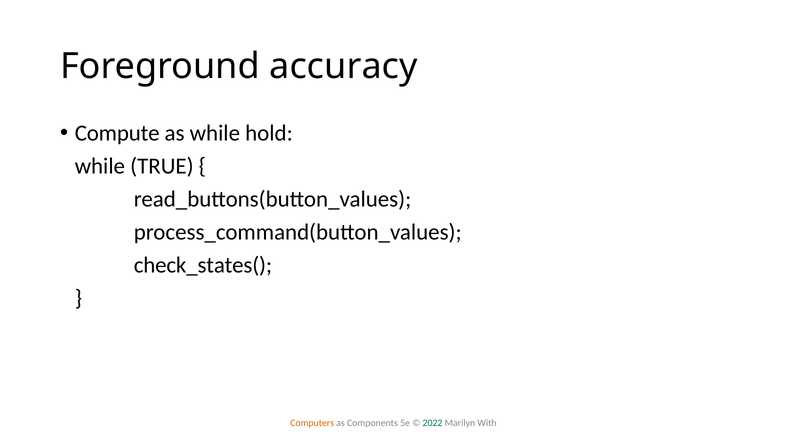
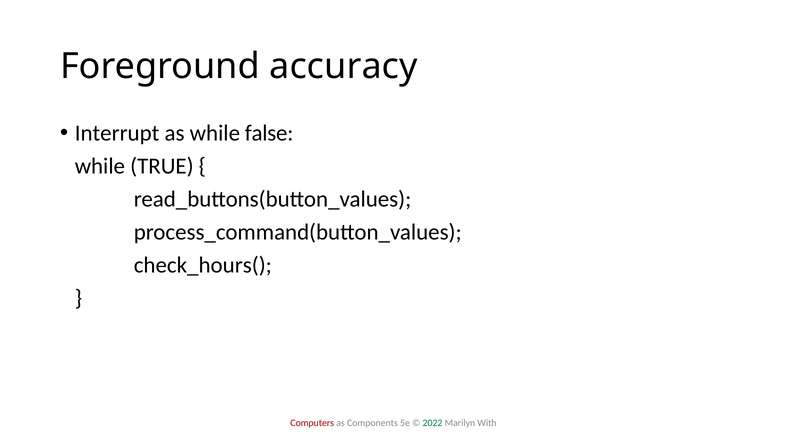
Compute: Compute -> Interrupt (117, 133)
hold: hold -> false (269, 133)
check_states(: check_states( -> check_hours( (203, 265)
Computers colour: orange -> red (312, 423)
